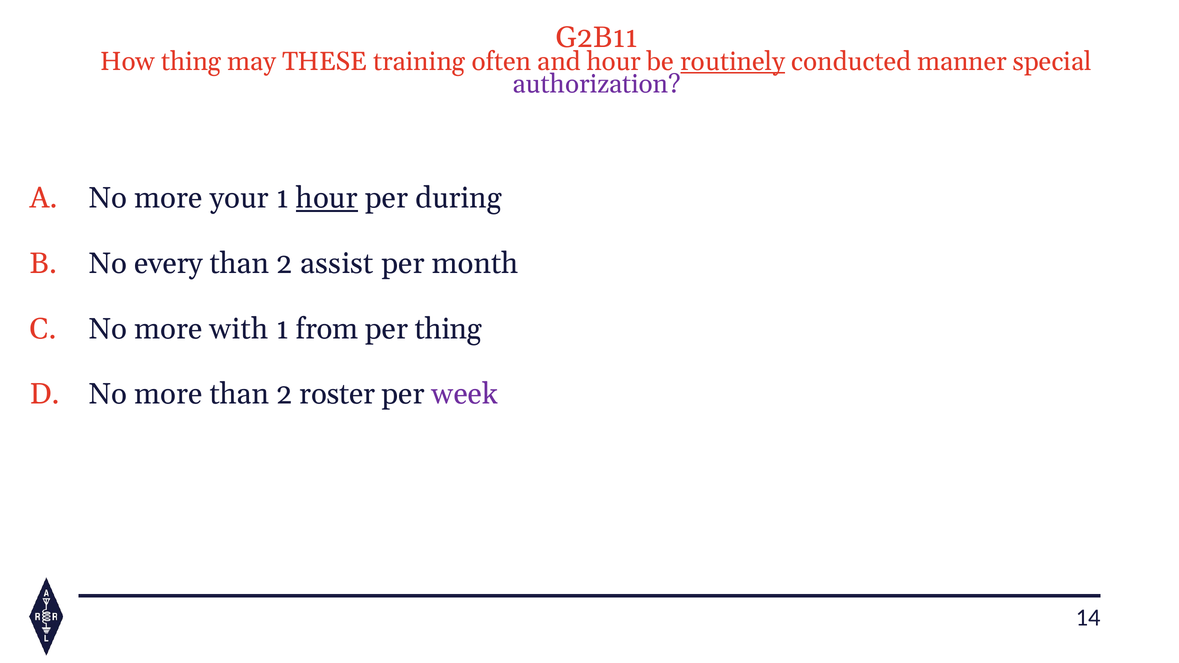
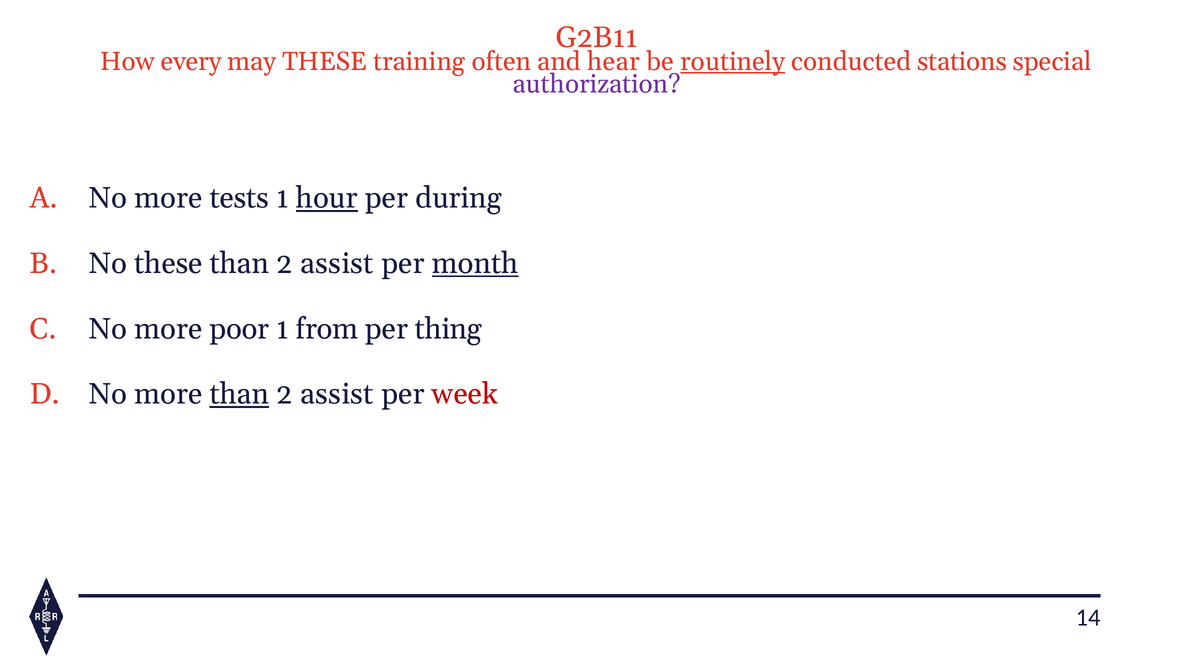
How thing: thing -> every (191, 62)
and hour: hour -> hear (614, 62)
manner: manner -> stations (962, 62)
your: your -> tests (239, 198)
No every: every -> these (168, 264)
month underline: none -> present (475, 264)
with: with -> poor (239, 329)
than underline: none -> present (239, 394)
roster: roster -> assist (337, 394)
week colour: purple -> red (465, 394)
